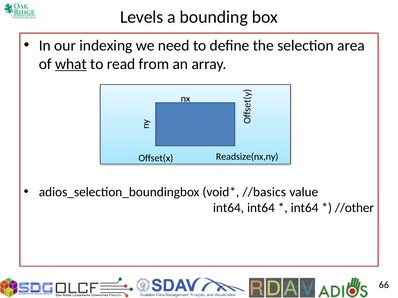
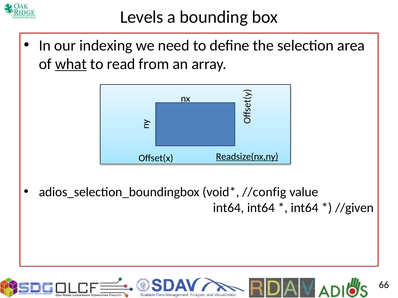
Readsize(nx,ny underline: none -> present (247, 157)
//basics: //basics -> //config (264, 192)
//other: //other -> //given (354, 208)
